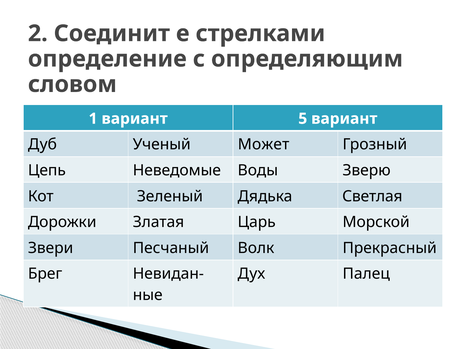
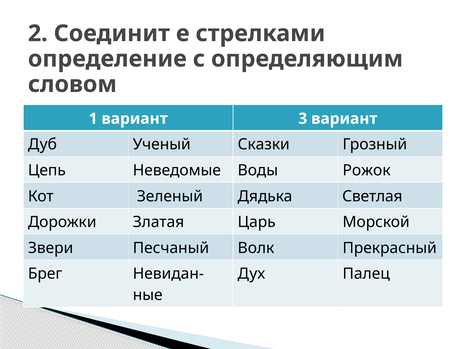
5: 5 -> 3 (303, 119)
Может: Может -> Сказки (264, 145)
Зверю: Зверю -> Рожок (367, 171)
